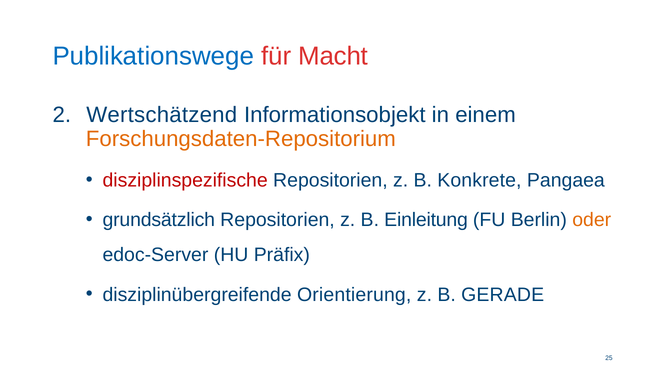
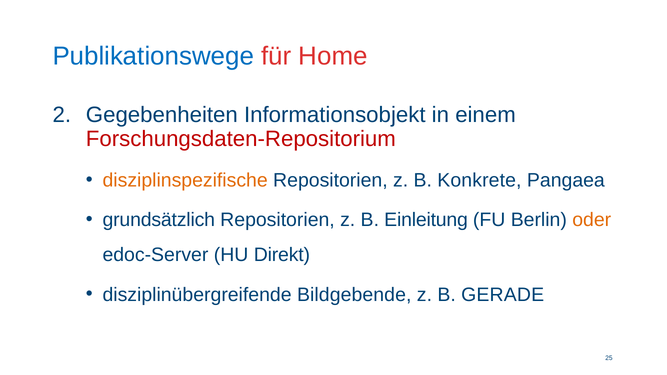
Macht: Macht -> Home (333, 56)
Wertschätzend: Wertschätzend -> Gegebenheiten (162, 115)
Forschungsdaten-Repositorium colour: orange -> red (241, 139)
disziplinspezifische colour: red -> orange (185, 181)
Präfix: Präfix -> Direkt (282, 255)
Orientierung: Orientierung -> Bildgebende (354, 295)
